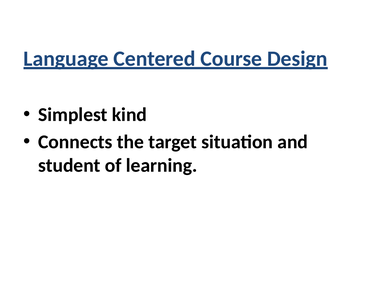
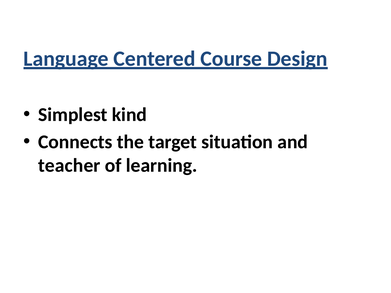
student: student -> teacher (69, 166)
